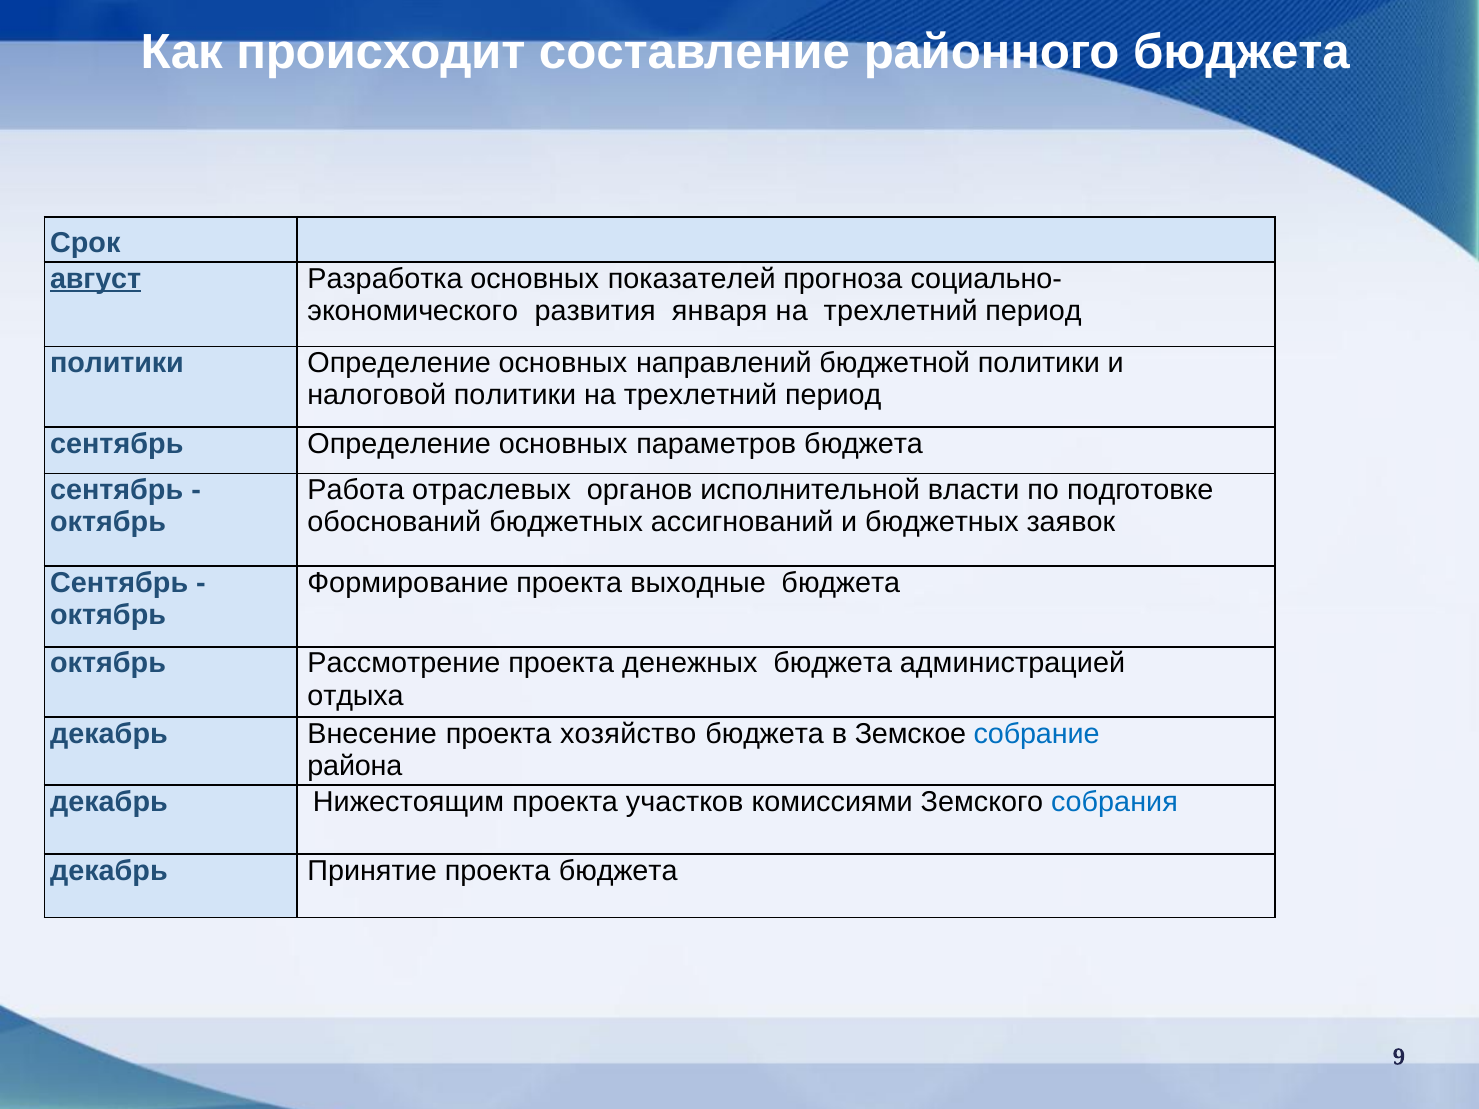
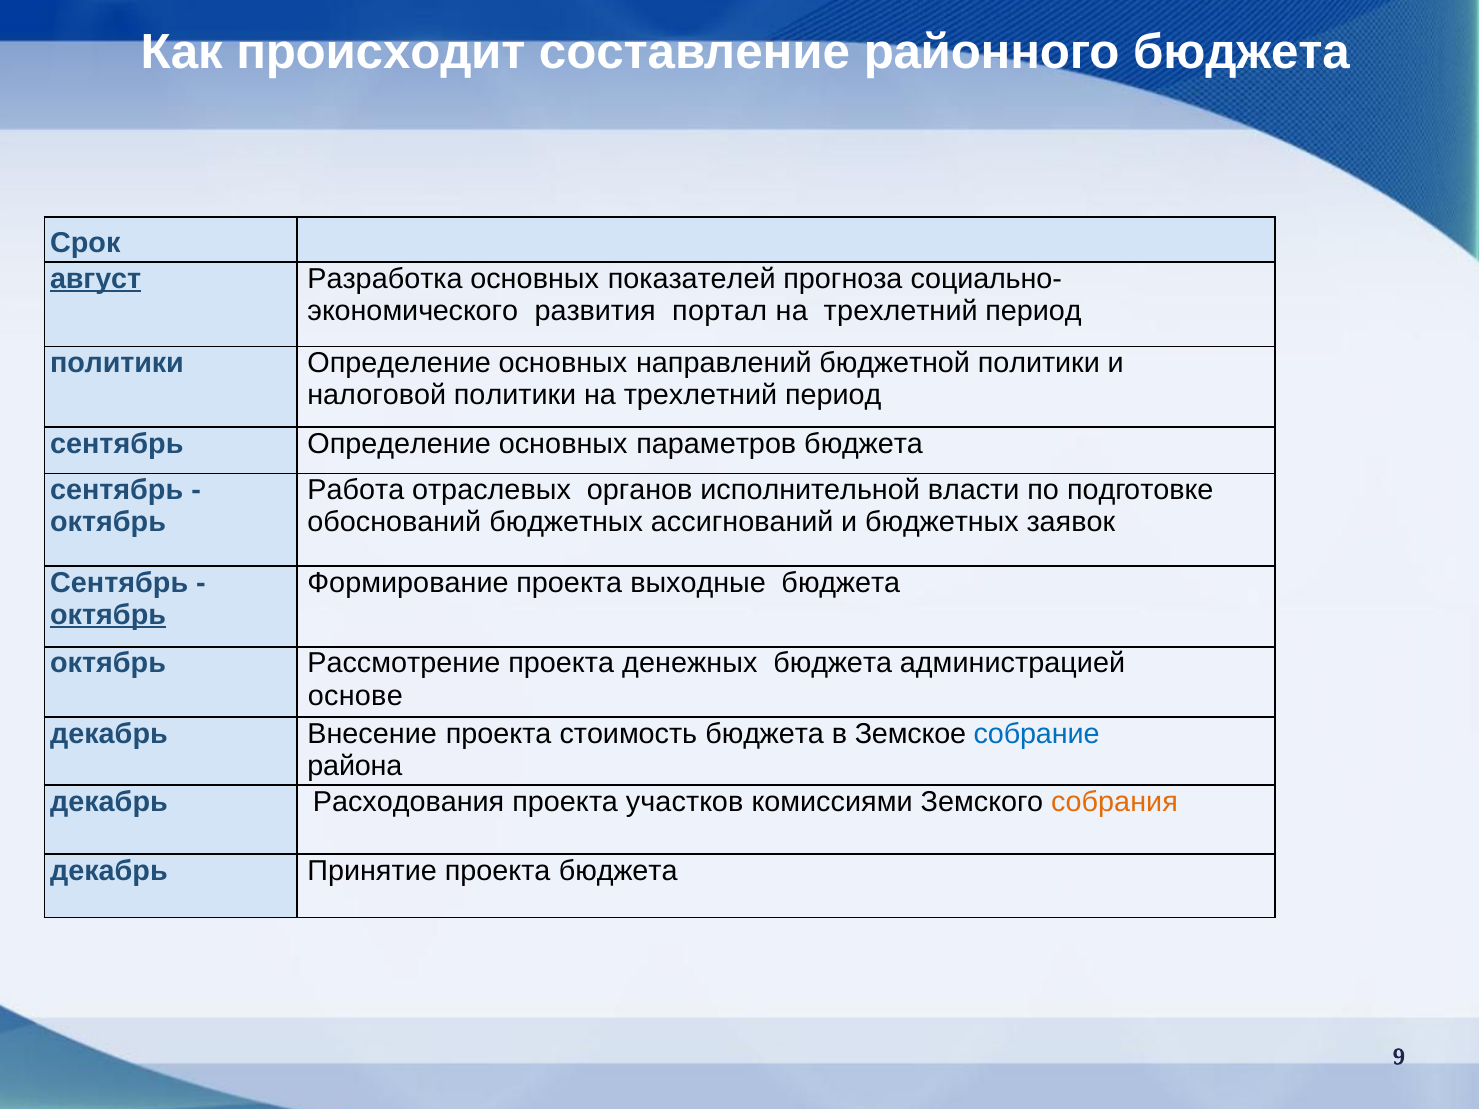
января: января -> портал (720, 311)
октябрь underline: none -> present (108, 615)
отдыха: отдыха -> основе (355, 696)
хозяйство: хозяйство -> стоимость (628, 734)
Нижестоящим: Нижестоящим -> Расходования (409, 802)
собрания colour: blue -> orange (1115, 802)
